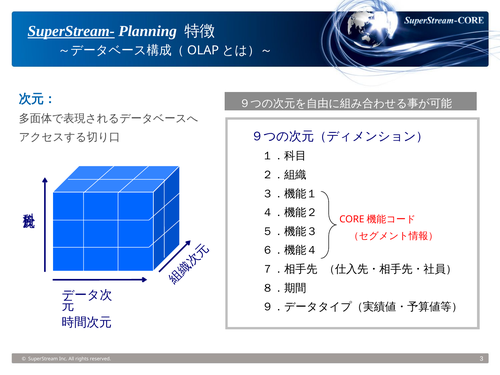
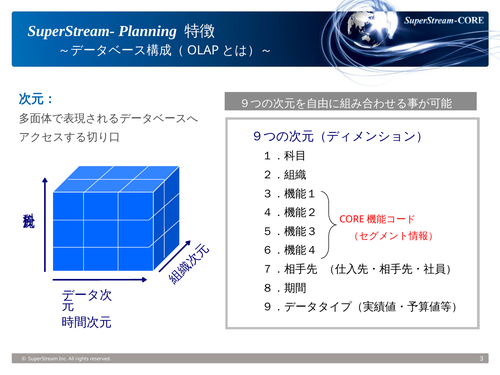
SuperStream- underline: present -> none (71, 31)
